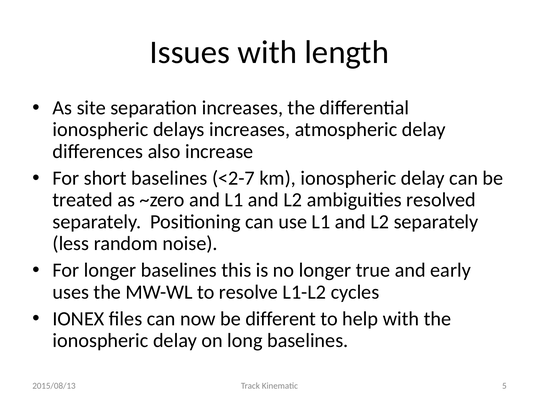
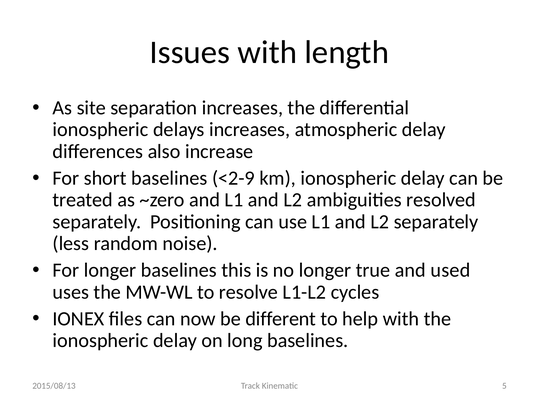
<2-7: <2-7 -> <2-9 (233, 178)
early: early -> used (451, 270)
